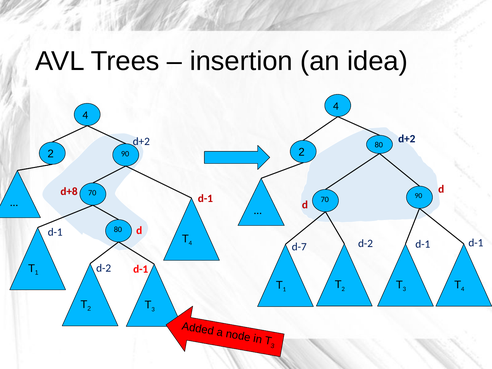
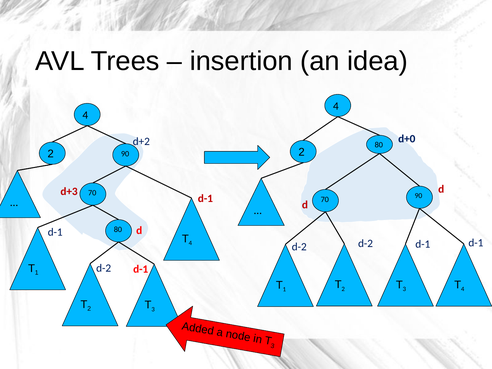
d+2: d+2 -> d+0 (407, 139)
d+8: d+8 -> d+3 (69, 191)
d-7: d-7 -> d-2 (299, 247)
